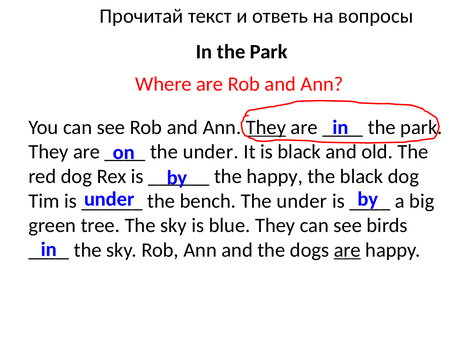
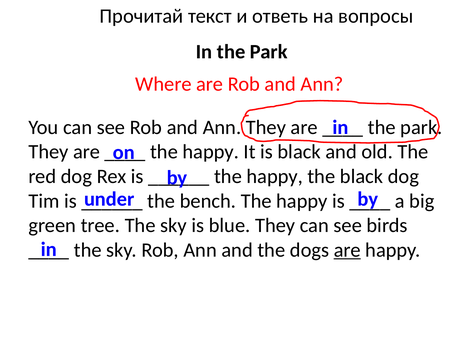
They underline: present -> none (266, 128)
under: under -> happy (211, 152)
bench The under: under -> happy (302, 201)
